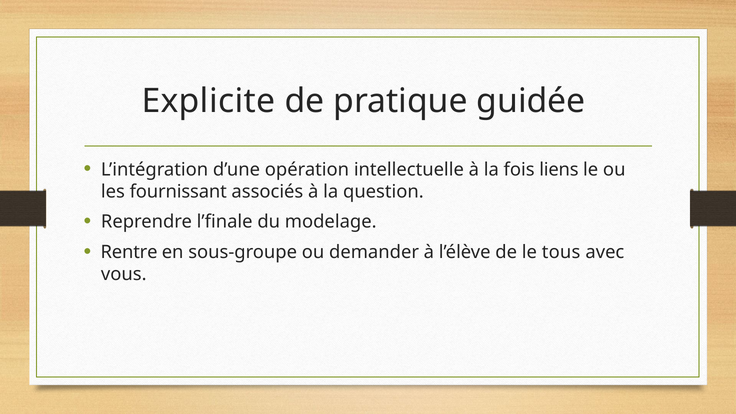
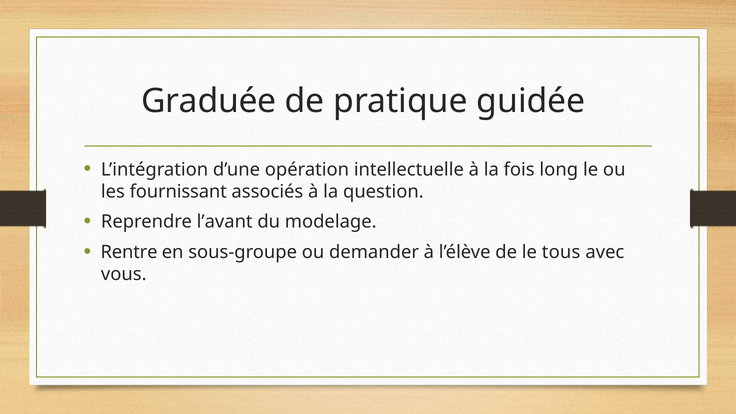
Explicite: Explicite -> Graduée (209, 101)
liens: liens -> long (559, 169)
l’finale: l’finale -> l’avant (225, 222)
